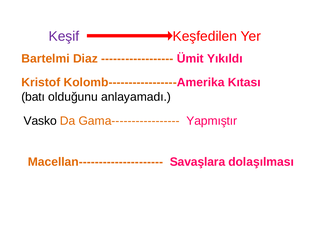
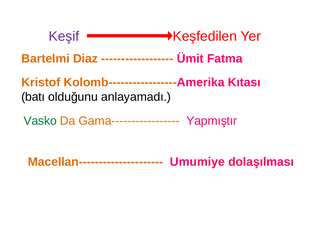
Yıkıldı: Yıkıldı -> Fatma (225, 59)
Vasko colour: black -> green (40, 121)
Savaşlara: Savaşlara -> Umumiye (197, 162)
